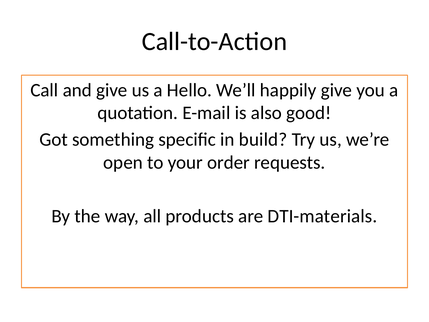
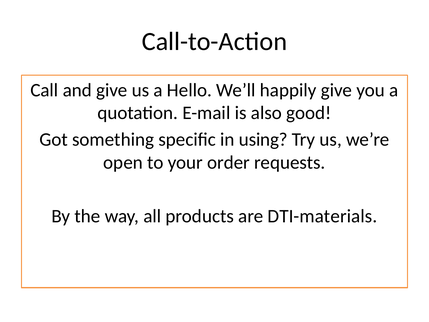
build: build -> using (263, 140)
